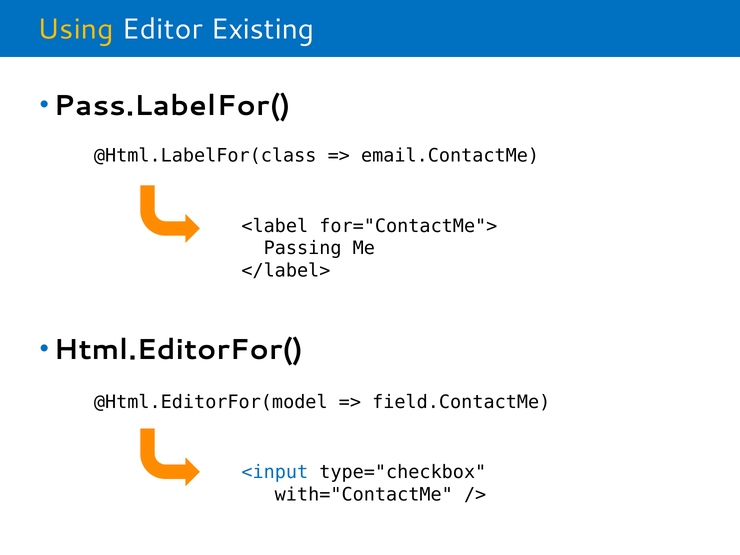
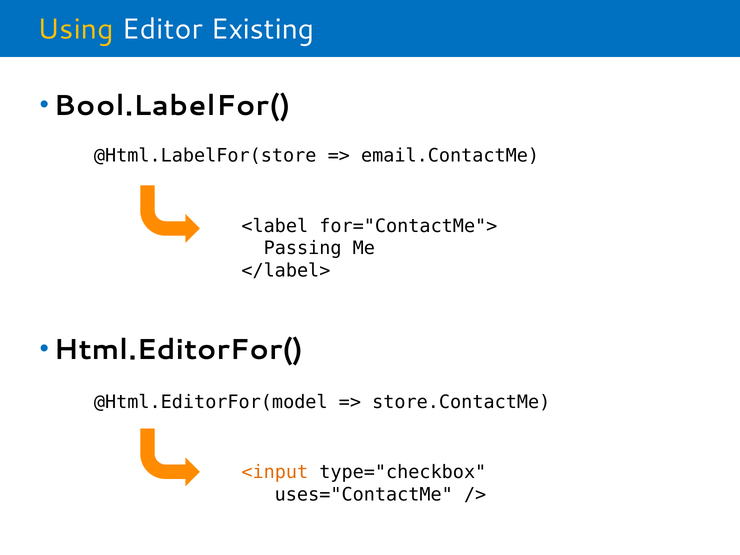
Pass.LabelFor(: Pass.LabelFor( -> Bool.LabelFor( (172, 106)
@Html.LabelFor(class: @Html.LabelFor(class -> @Html.LabelFor(store (205, 156)
field.ContactMe: field.ContactMe -> store.ContactMe (461, 402)
<input colour: blue -> orange (275, 472)
with="ContactMe: with="ContactMe -> uses="ContactMe (364, 495)
